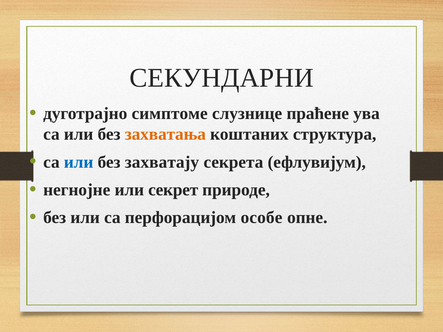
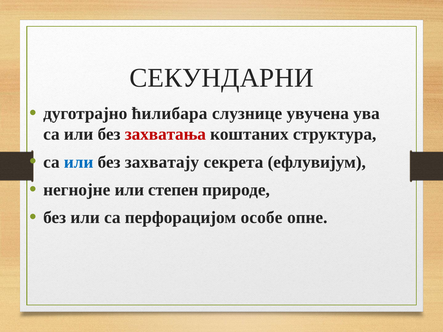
симптоме: симптоме -> ћилибара (170, 114)
праћене: праћене -> увучена (318, 114)
захватања colour: orange -> red (165, 134)
секрет: секрет -> степен (173, 190)
